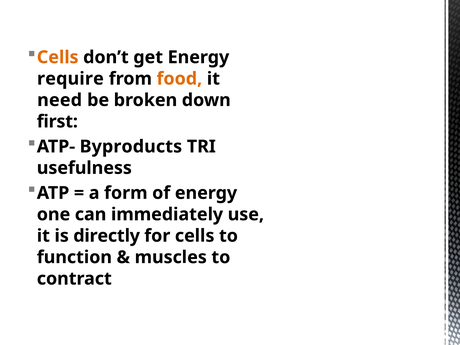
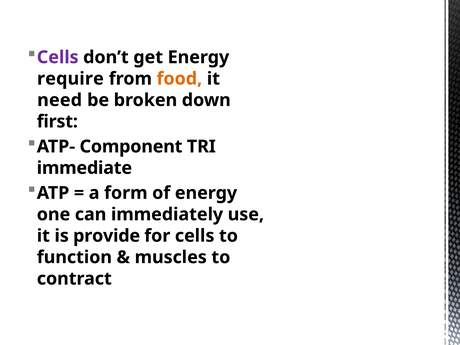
Cells colour: orange -> purple (58, 57)
Byproducts: Byproducts -> Component (131, 147)
usefulness: usefulness -> immediate (84, 168)
directly: directly -> provide (107, 236)
